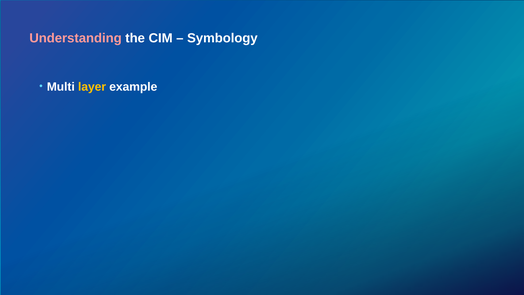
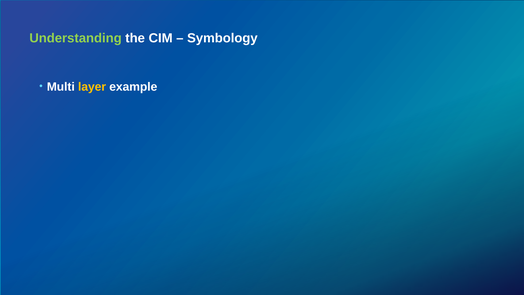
Understanding colour: pink -> light green (75, 38)
